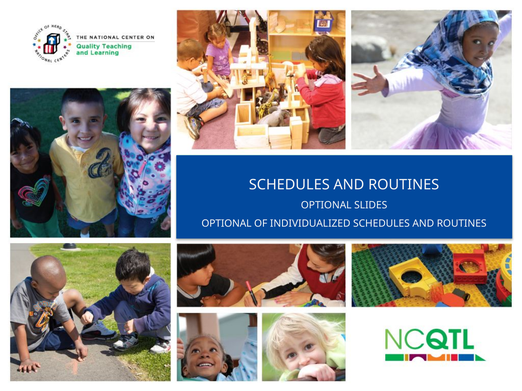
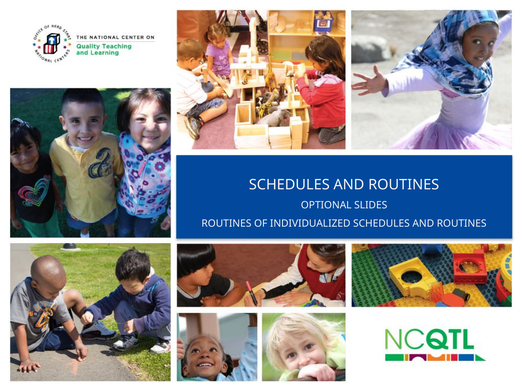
OPTIONAL: OPTIONAL -> ROUTINES (226, 224)
